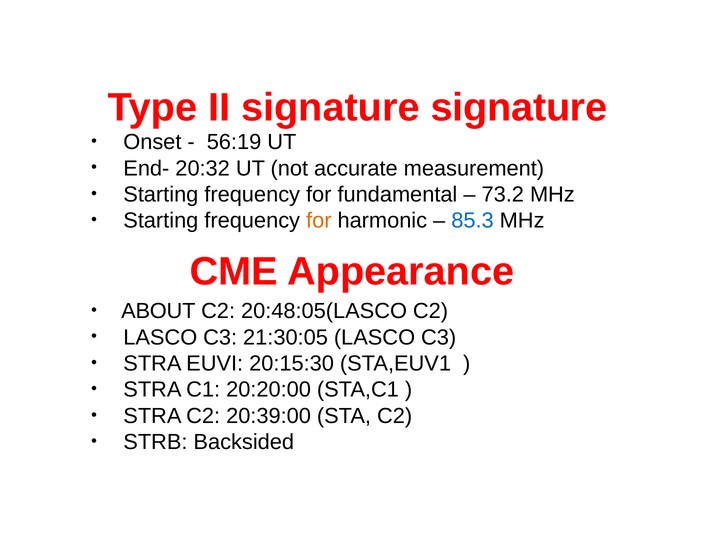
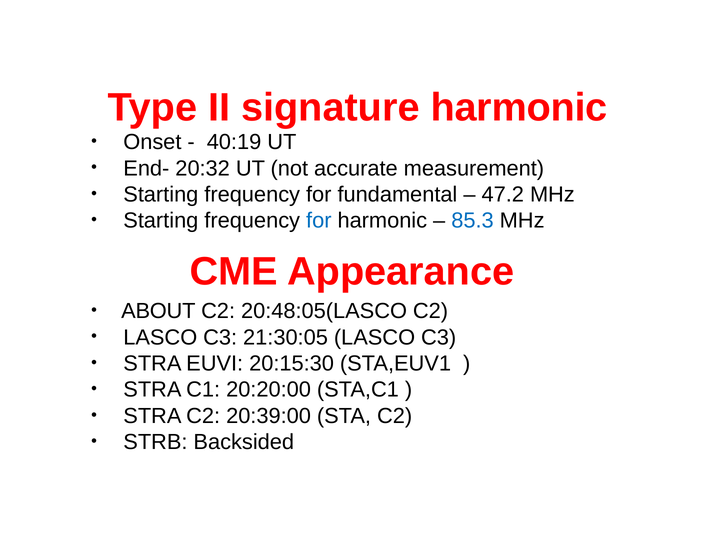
signature signature: signature -> harmonic (519, 108)
56:19: 56:19 -> 40:19 (234, 142)
73.2: 73.2 -> 47.2 (503, 195)
for colour: orange -> blue (319, 221)
